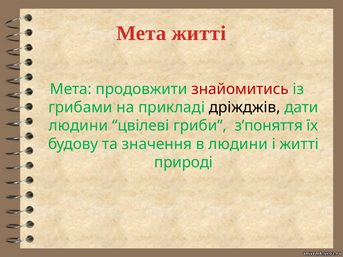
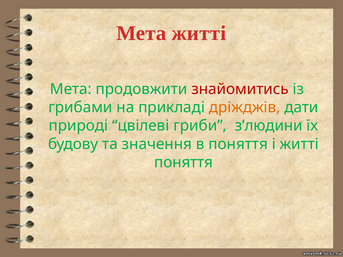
дріжджів colour: black -> orange (245, 108)
людини: людини -> природі (78, 126)
з’поняття: з’поняття -> з’людини (269, 126)
в людини: людини -> поняття (238, 144)
природі: природі -> поняття (184, 162)
